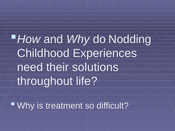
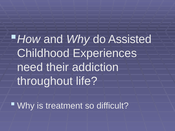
Nodding: Nodding -> Assisted (130, 39)
solutions: solutions -> addiction (95, 67)
